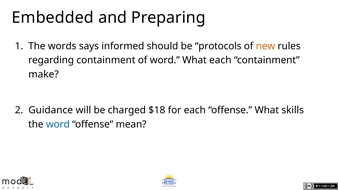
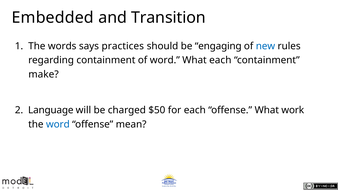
Preparing: Preparing -> Transition (168, 18)
informed: informed -> practices (123, 46)
protocols: protocols -> engaging (218, 46)
new colour: orange -> blue (265, 46)
Guidance: Guidance -> Language (51, 110)
$18: $18 -> $50 (157, 110)
skills: skills -> work (293, 110)
